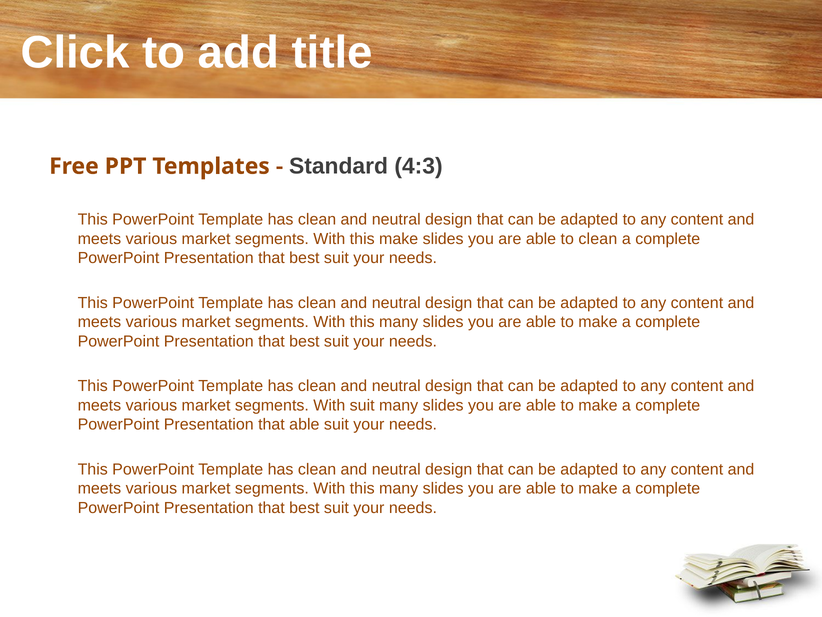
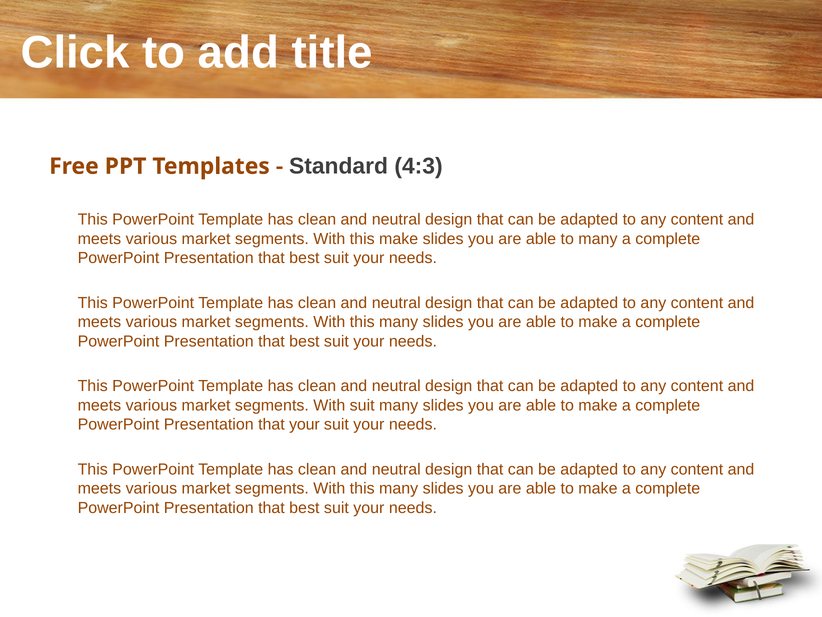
to clean: clean -> many (598, 239)
that able: able -> your (304, 424)
